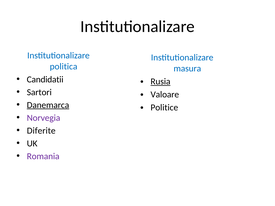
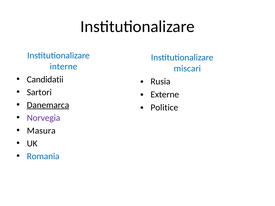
politica: politica -> interne (64, 67)
masura: masura -> miscari (187, 69)
Rusia underline: present -> none (160, 82)
Valoare: Valoare -> Externe (165, 95)
Diferite: Diferite -> Masura (41, 131)
Romania colour: purple -> blue (43, 156)
